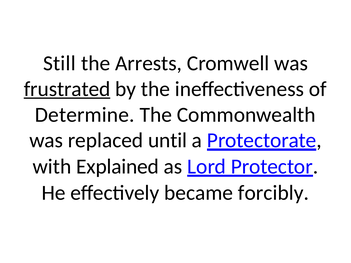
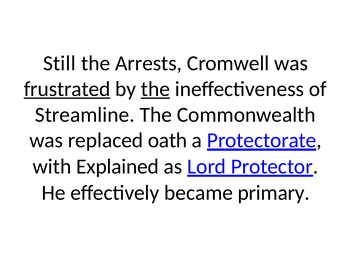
the underline: none -> present (155, 89)
Determine: Determine -> Streamline (85, 115)
until: until -> oath (168, 141)
forcibly: forcibly -> primary (274, 193)
